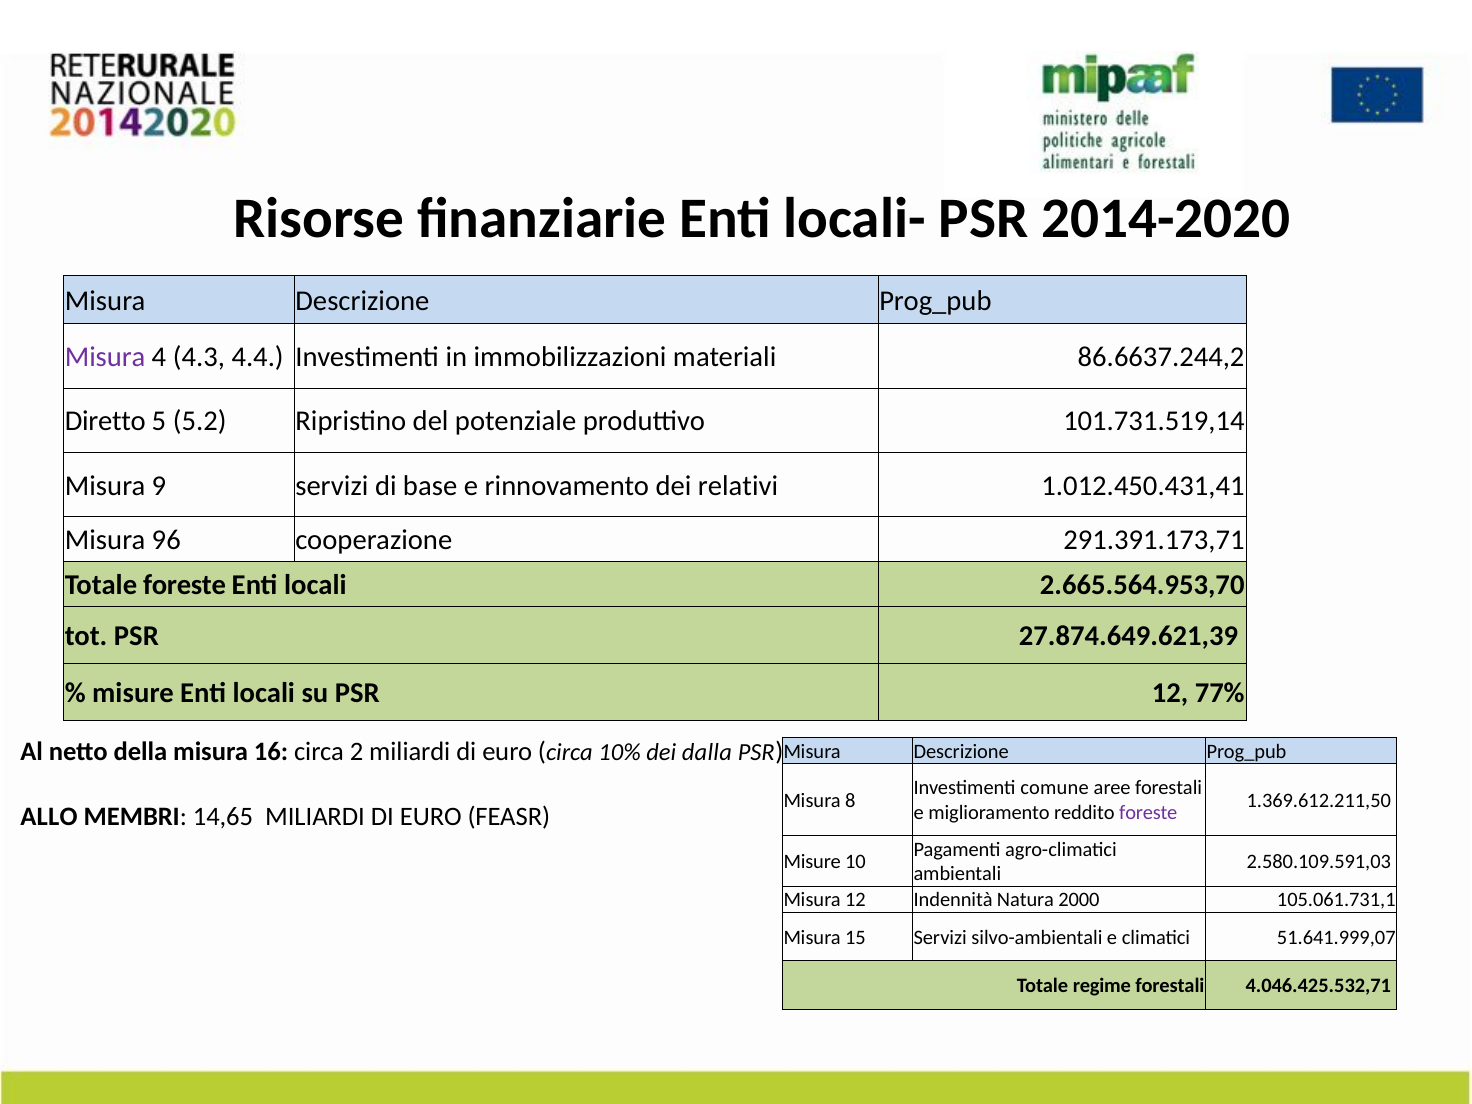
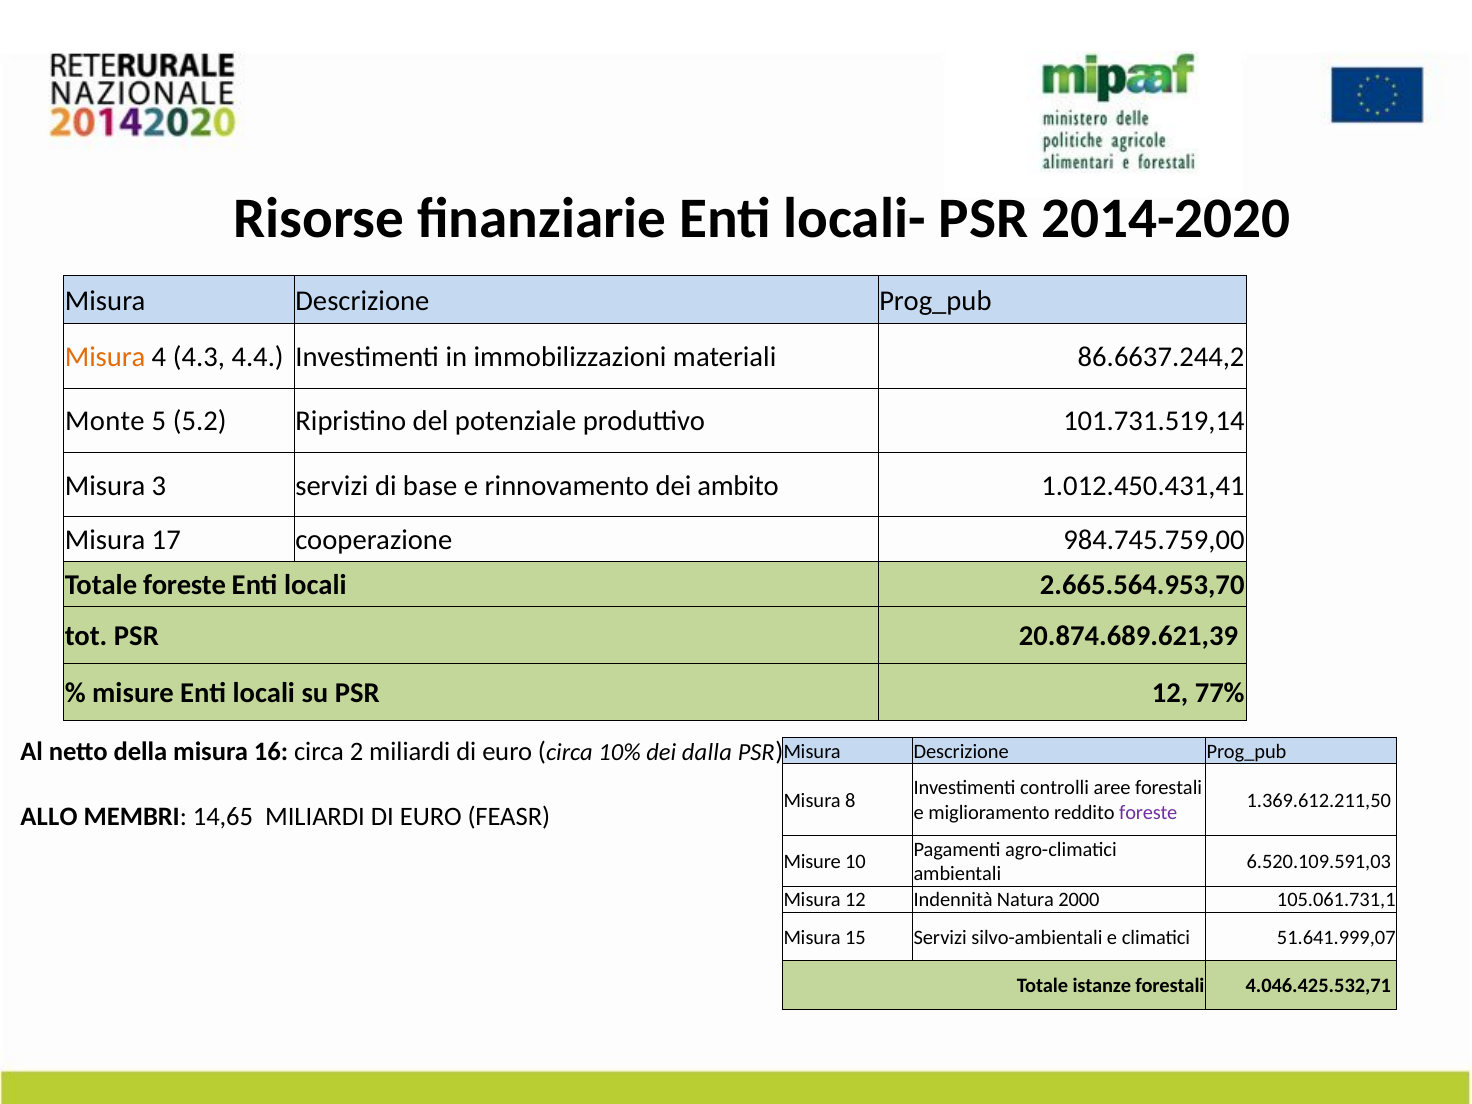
Misura colour: purple -> orange (105, 357)
Diretto: Diretto -> Monte (105, 421)
9: 9 -> 3 (159, 486)
relativi: relativi -> ambito (738, 486)
96: 96 -> 17 (166, 540)
291.391.173,71: 291.391.173,71 -> 984.745.759,00 (1154, 540)
27.874.649.621,39: 27.874.649.621,39 -> 20.874.689.621,39 (1128, 636)
comune: comune -> controlli (1055, 788)
2.580.109.591,03: 2.580.109.591,03 -> 6.520.109.591,03 (1319, 862)
regime: regime -> istanze (1102, 986)
